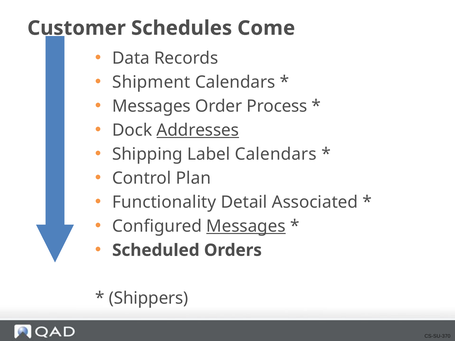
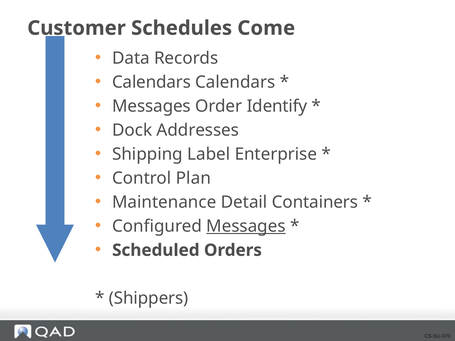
Shipment: Shipment -> Calendars (151, 82)
Process: Process -> Identify (277, 106)
Addresses underline: present -> none (198, 130)
Label Calendars: Calendars -> Enterprise (276, 154)
Functionality: Functionality -> Maintenance (164, 202)
Associated: Associated -> Containers (315, 202)
